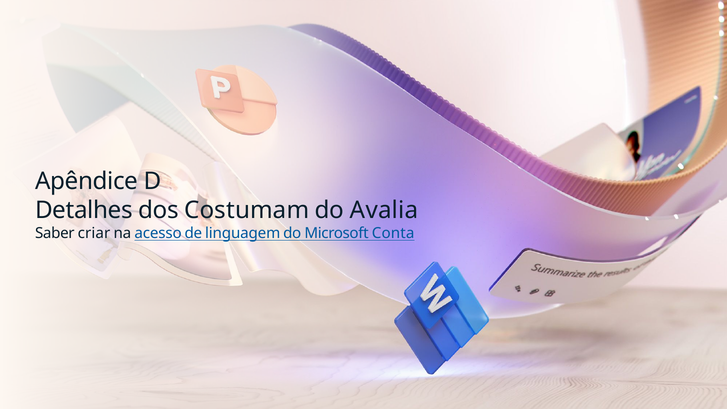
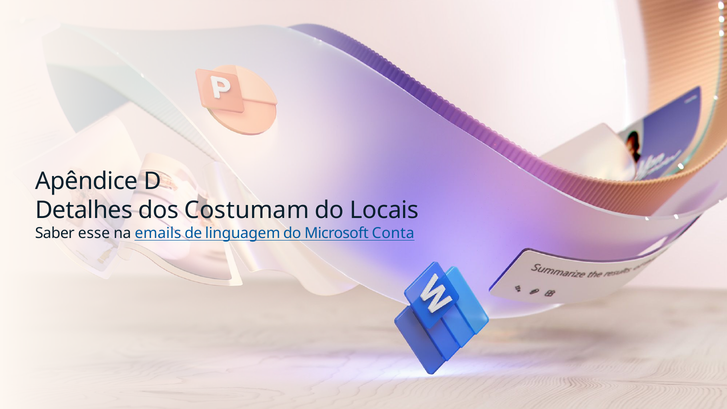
Avalia: Avalia -> Locais (384, 210)
criar: criar -> esse (94, 233)
acesso: acesso -> emails (158, 233)
